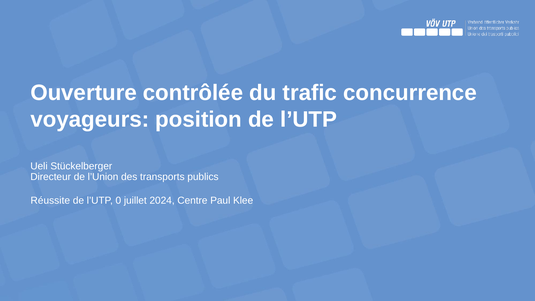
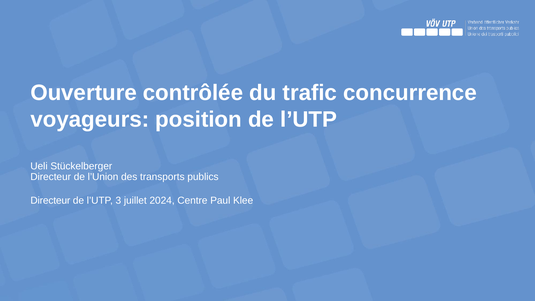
Réussite: Réussite -> Directeur (50, 200)
0: 0 -> 3 (118, 200)
